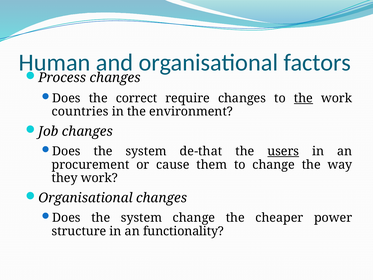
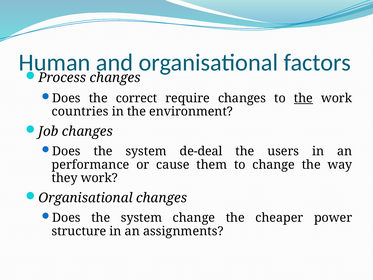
de-that: de-that -> de-deal (201, 151)
users underline: present -> none (283, 151)
procurement: procurement -> performance (90, 165)
functionality: functionality -> assignments (183, 231)
